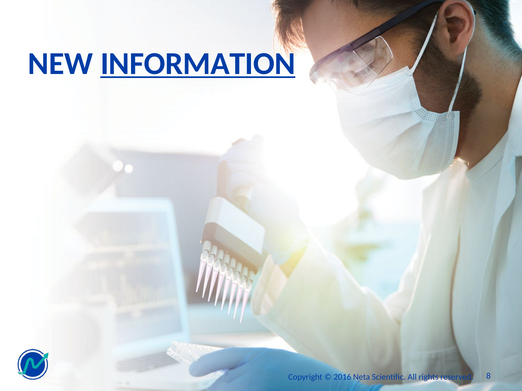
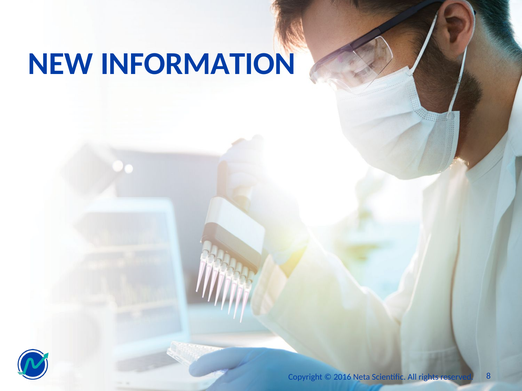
INFORMATION underline: present -> none (198, 64)
